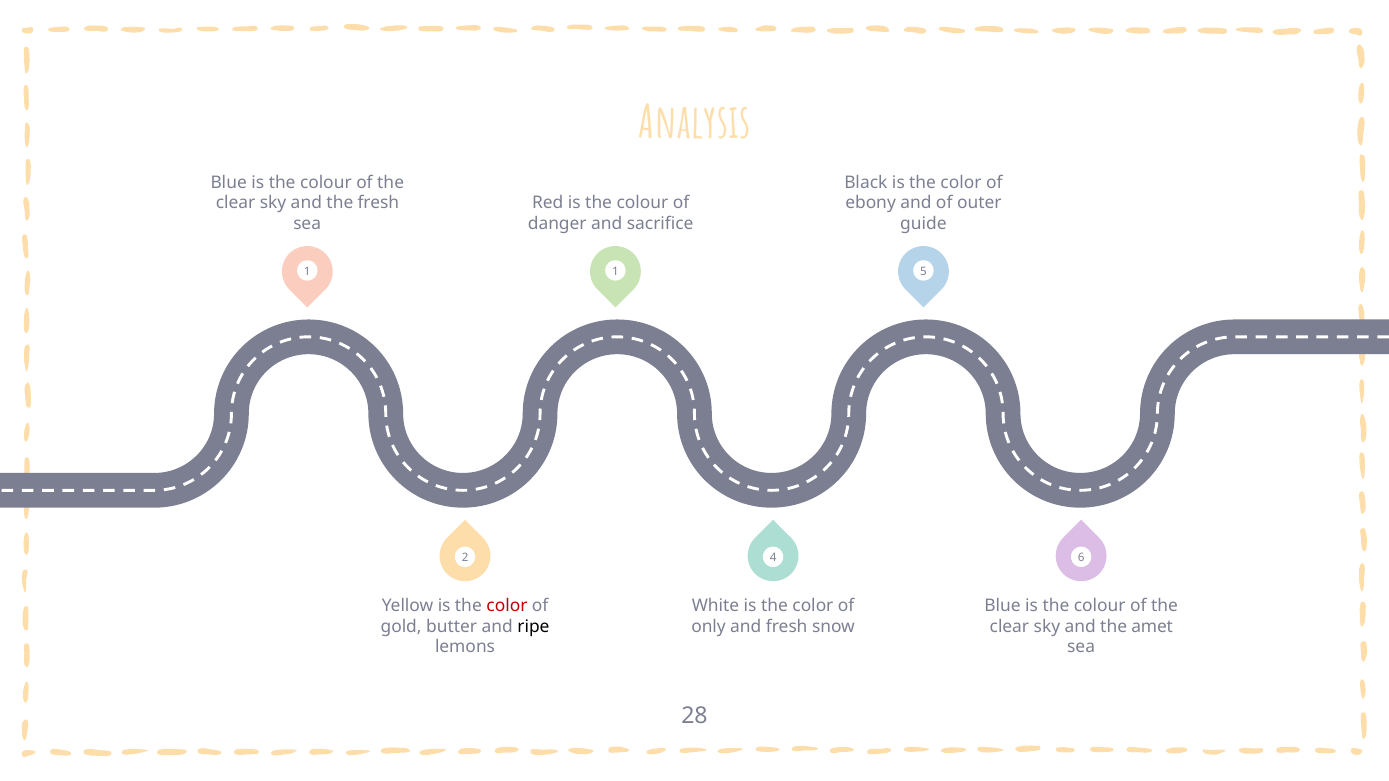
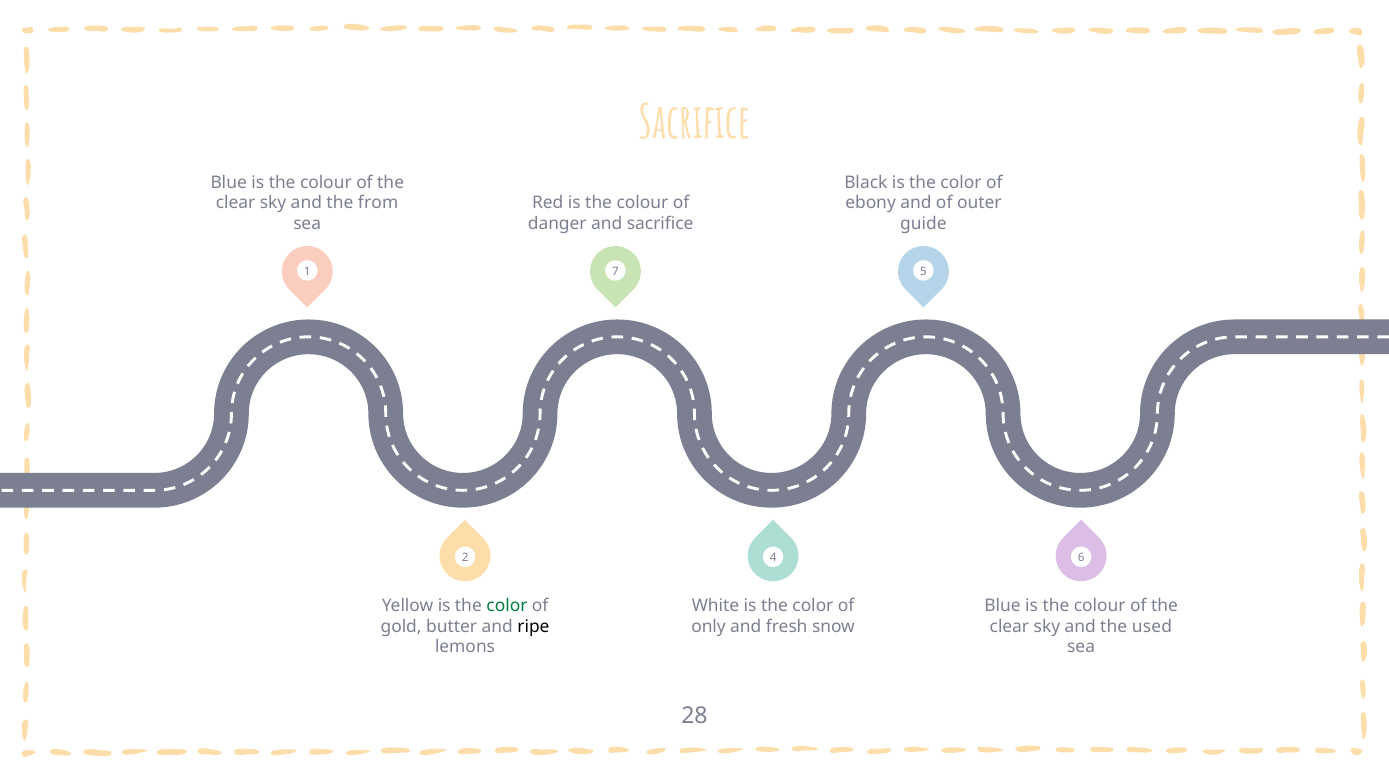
Analysis: Analysis -> Sacrifice (694, 123)
the fresh: fresh -> from (378, 203)
1 1: 1 -> 7 (615, 271)
color colour: red -> green (507, 606)
amet: amet -> used (1152, 627)
